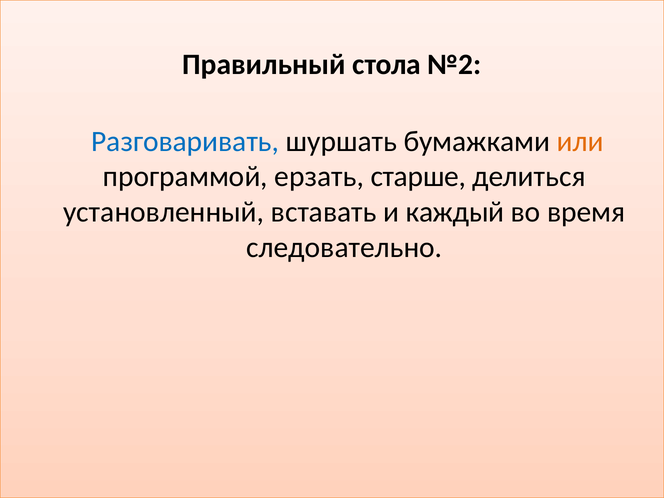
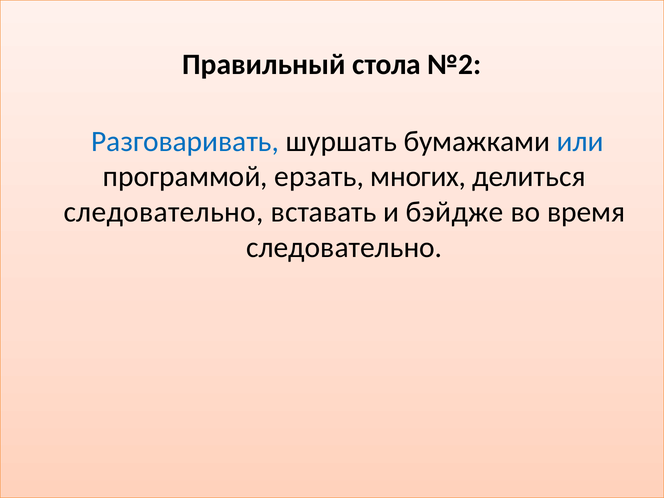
или colour: orange -> blue (580, 141)
старше: старше -> многих (418, 177)
установленный: установленный -> следовательно (164, 212)
каждый: каждый -> бэйдже (455, 212)
